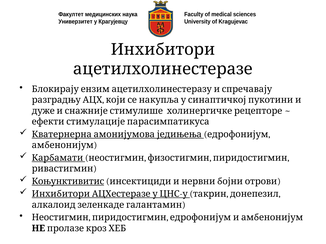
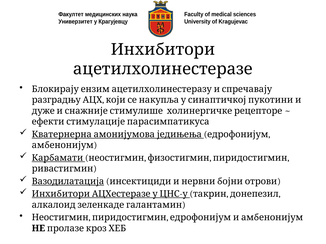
Коњунктивитис: Коњунктивитис -> Вазодилатација (68, 182)
